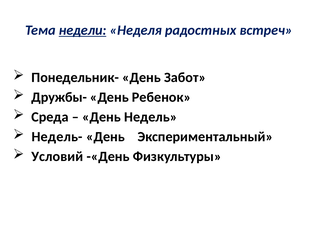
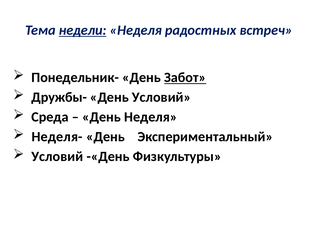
Забот underline: none -> present (185, 78)
День Ребенок: Ребенок -> Условий (162, 98)
День Недель: Недель -> Неделя (151, 117)
Недель-: Недель- -> Неделя- (57, 137)
